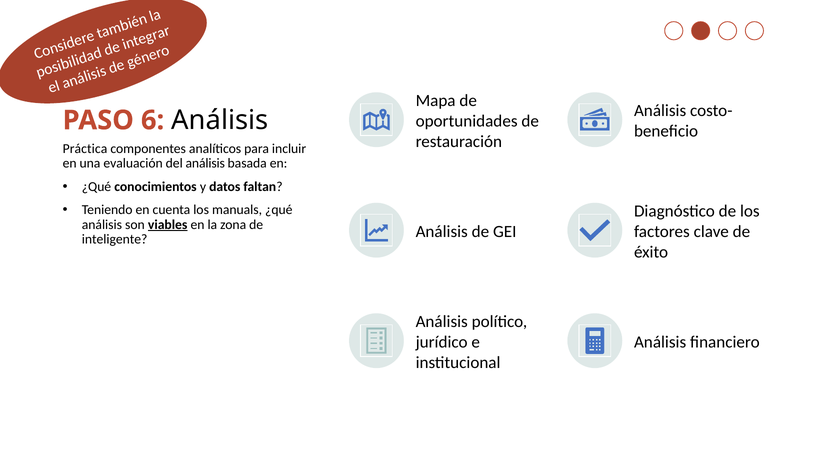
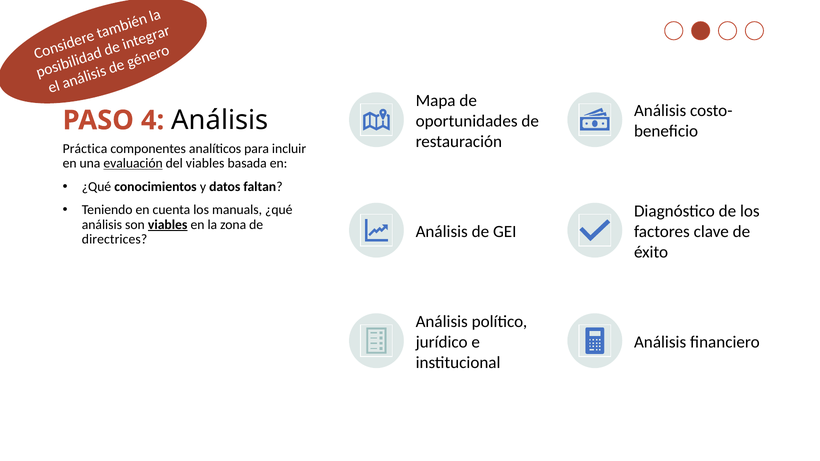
6: 6 -> 4 (153, 120)
evaluación underline: none -> present (133, 163)
del análisis: análisis -> viables (205, 163)
inteligente: inteligente -> directrices (115, 240)
